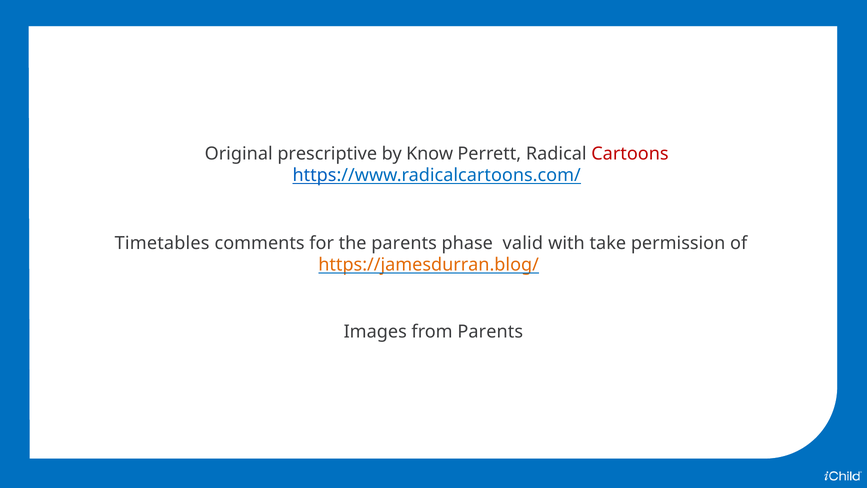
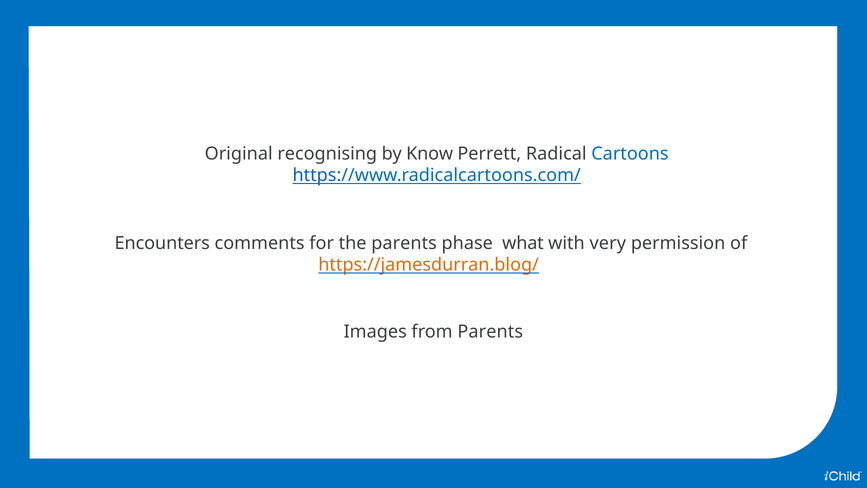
prescriptive: prescriptive -> recognising (327, 154)
Cartoons colour: red -> blue (630, 154)
Timetables: Timetables -> Encounters (162, 243)
valid: valid -> what (523, 243)
take: take -> very (608, 243)
